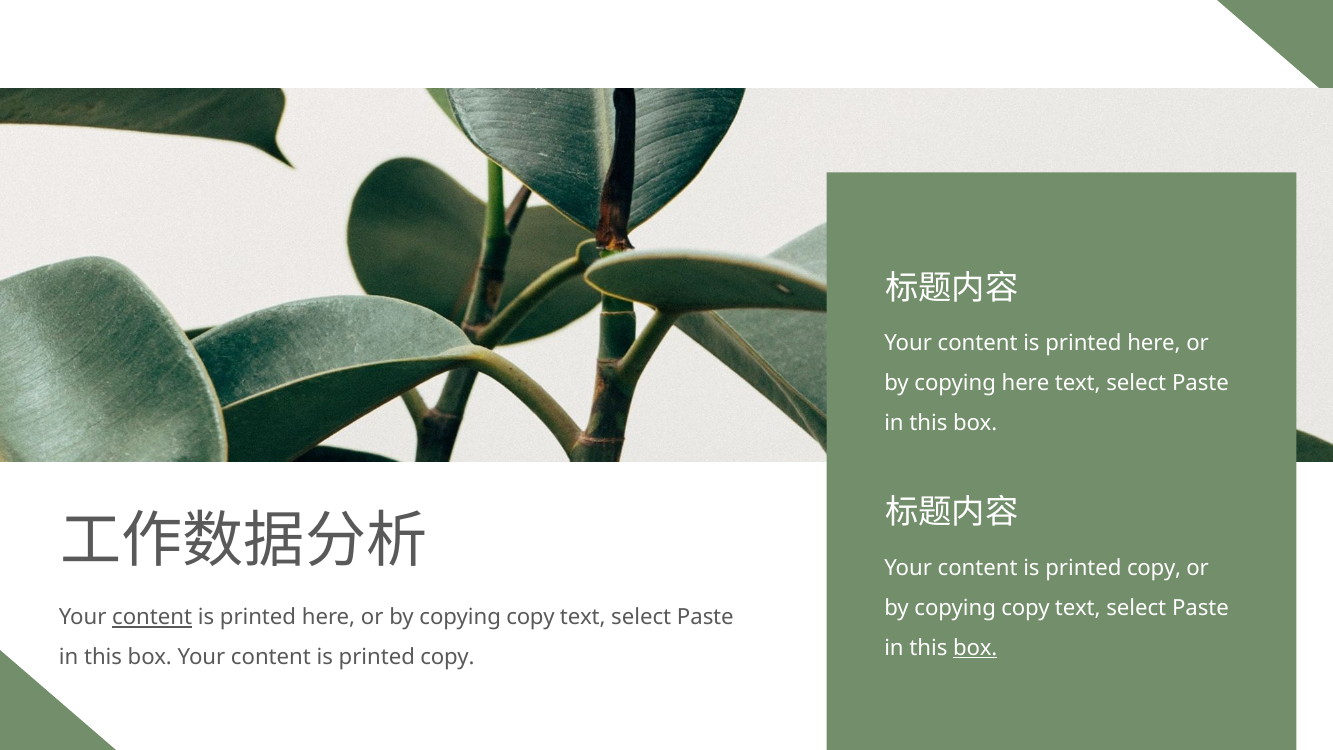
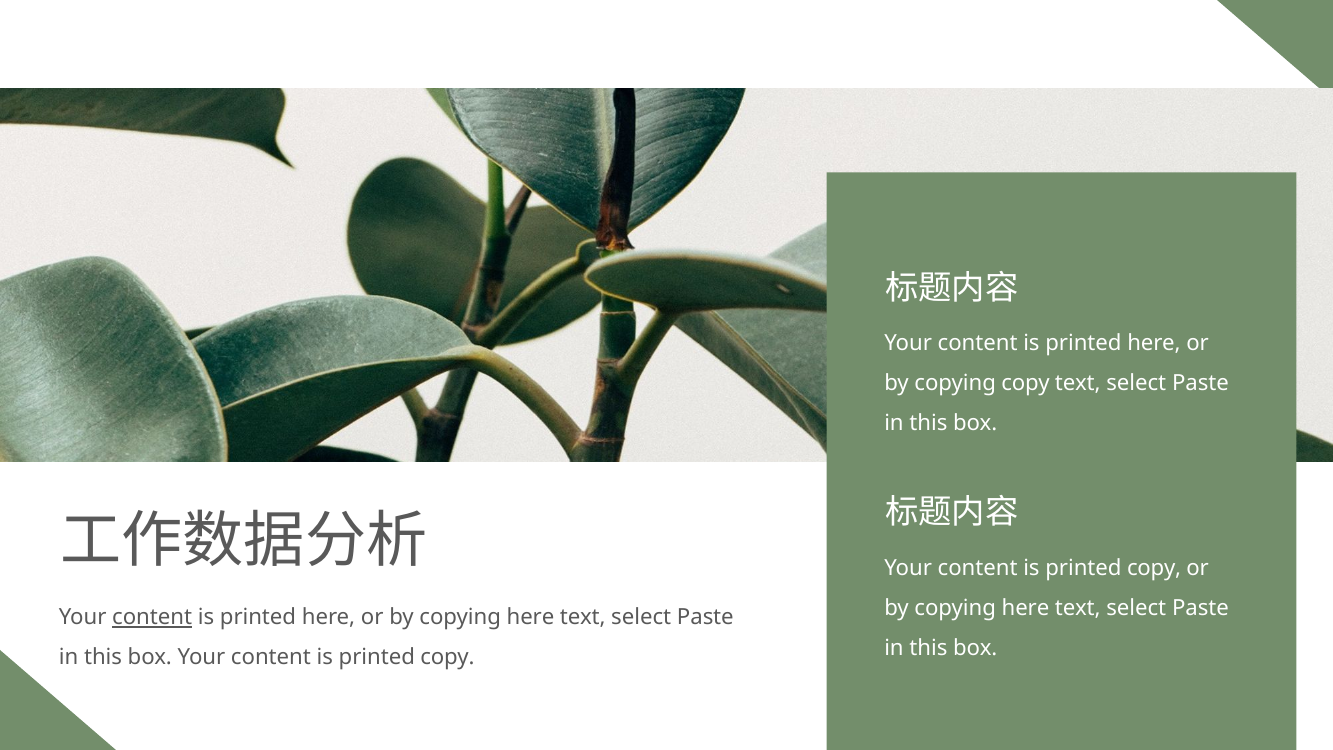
copying here: here -> copy (1026, 383)
copy: copy -> here (1026, 608)
copy: copy -> here (530, 617)
box underline: present -> none (975, 648)
